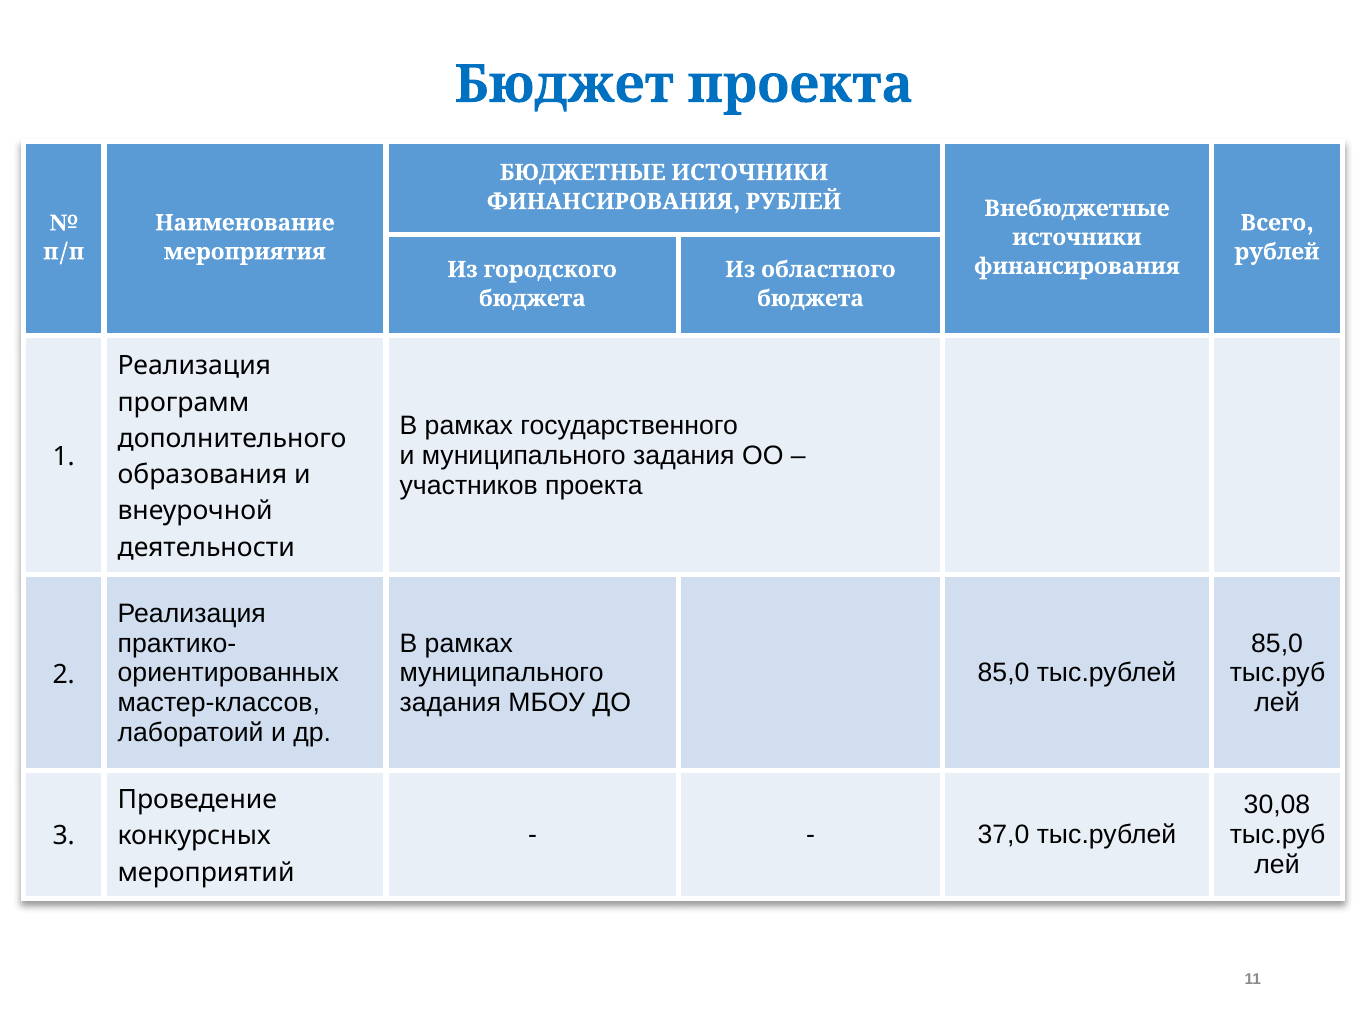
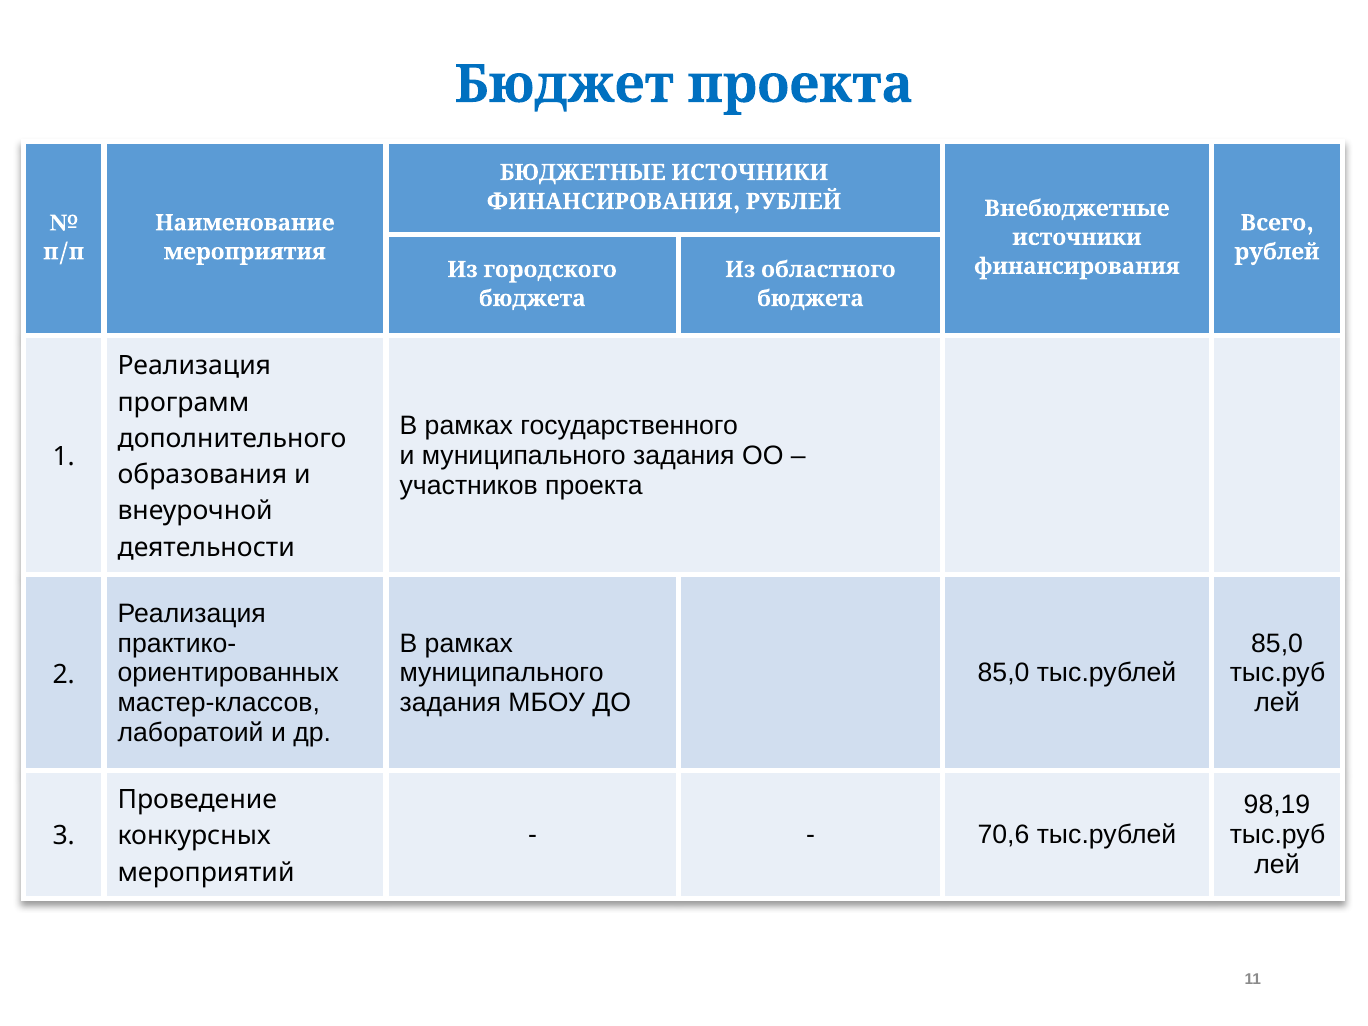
30,08: 30,08 -> 98,19 (1277, 805)
37,0: 37,0 -> 70,6 (1004, 835)
